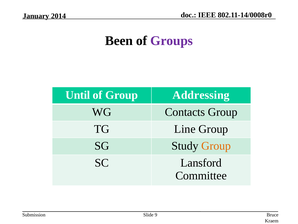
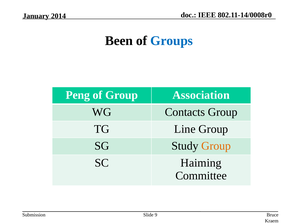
Groups colour: purple -> blue (172, 41)
Until: Until -> Peng (78, 95)
Addressing: Addressing -> Association (201, 95)
Lansford: Lansford -> Haiming (201, 162)
